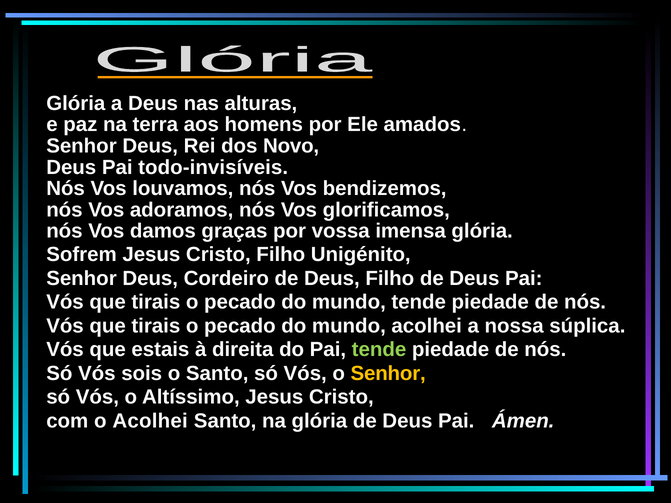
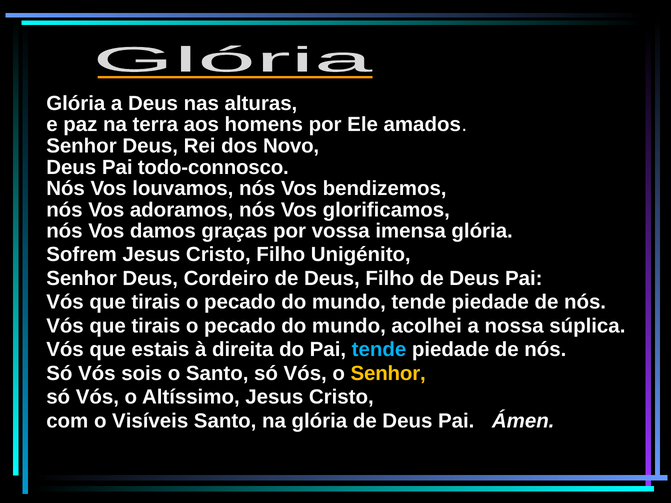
todo-invisíveis: todo-invisíveis -> todo-connosco (213, 167)
tende colour: light green -> light blue (379, 350)
o Acolhei: Acolhei -> Visíveis (150, 421)
